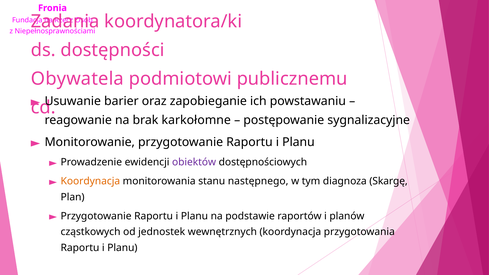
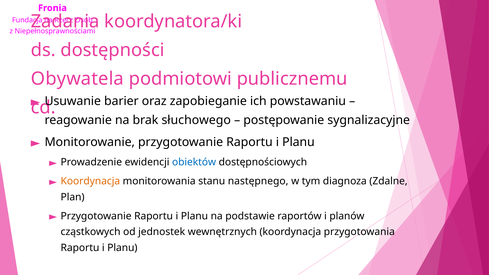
karkołomne: karkołomne -> słuchowego (196, 120)
obiektów colour: purple -> blue (194, 162)
Skargę: Skargę -> Zdalne (389, 181)
